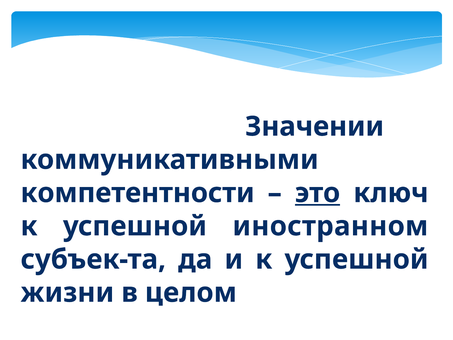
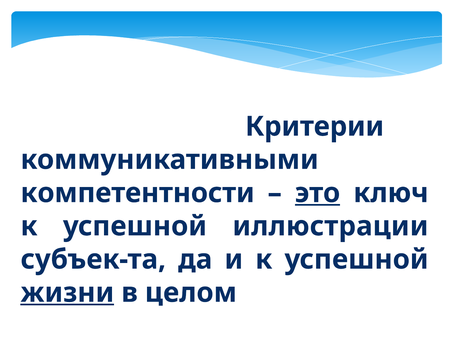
Значении: Значении -> Критерии (315, 126)
иностранном: иностранном -> иллюстрации (330, 226)
жизни underline: none -> present (67, 292)
